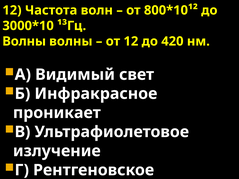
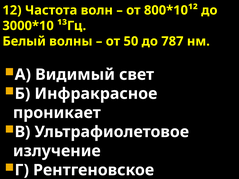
Волны: Волны -> Белый (24, 41)
от 12: 12 -> 50 (131, 41)
420: 420 -> 787 (172, 41)
